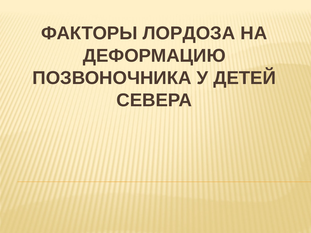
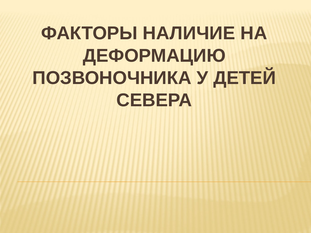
ЛОРДОЗА: ЛОРДОЗА -> НАЛИЧИЕ (189, 33)
